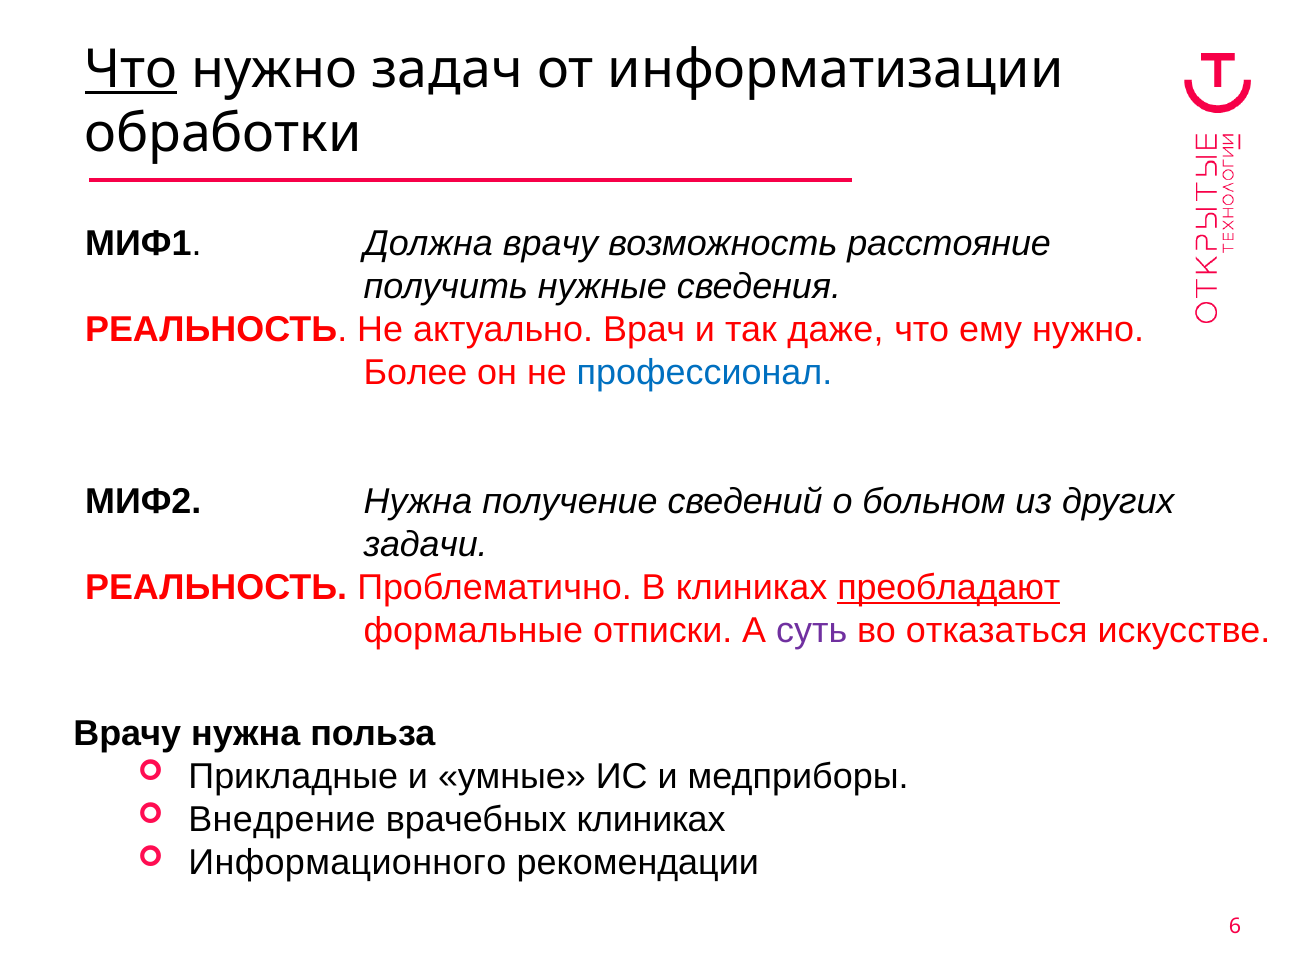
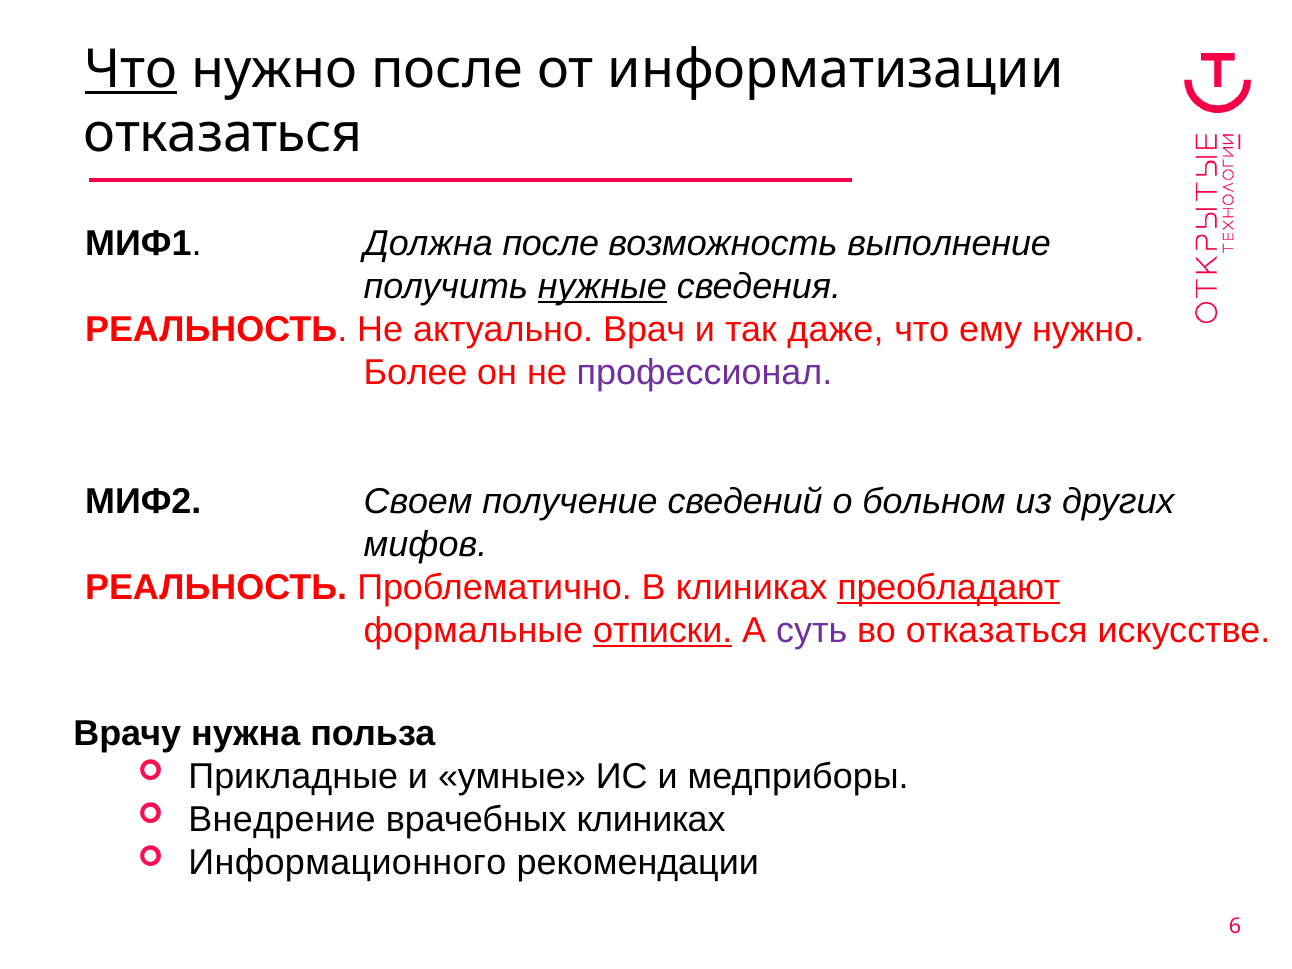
нужно задач: задач -> после (447, 70)
обработки: обработки -> отказаться (223, 134)
Должна врачу: врачу -> после (551, 244)
расстояние: расстояние -> выполнение (949, 244)
нужные underline: none -> present (602, 287)
профессионал colour: blue -> purple (705, 373)
МИФ2 Нужна: Нужна -> Своем (418, 502)
задачи: задачи -> мифов (426, 545)
отписки underline: none -> present (663, 631)
